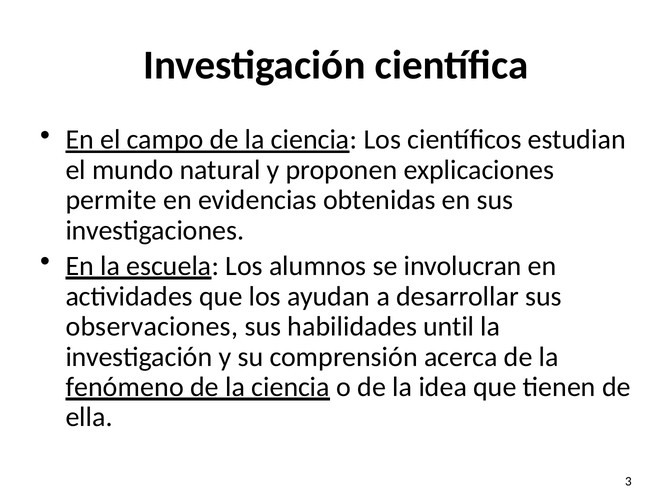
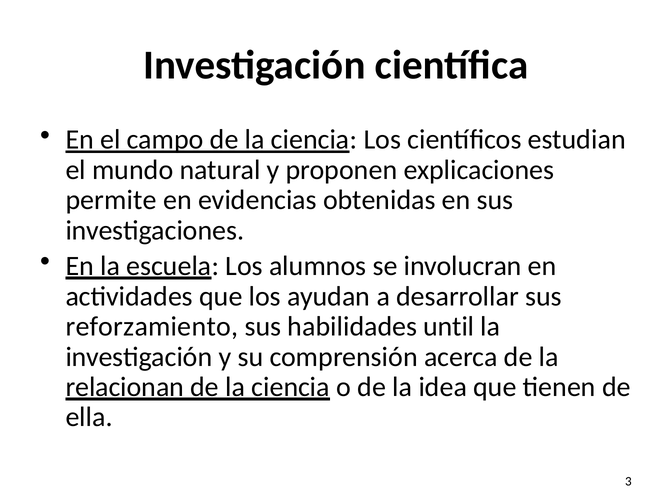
observaciones: observaciones -> reforzamiento (152, 327)
fenómeno: fenómeno -> relacionan (125, 387)
